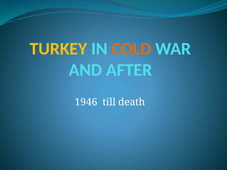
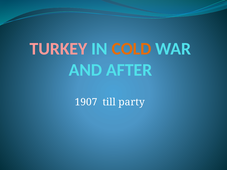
TURKEY colour: yellow -> pink (58, 49)
1946: 1946 -> 1907 (86, 102)
death: death -> party (132, 102)
